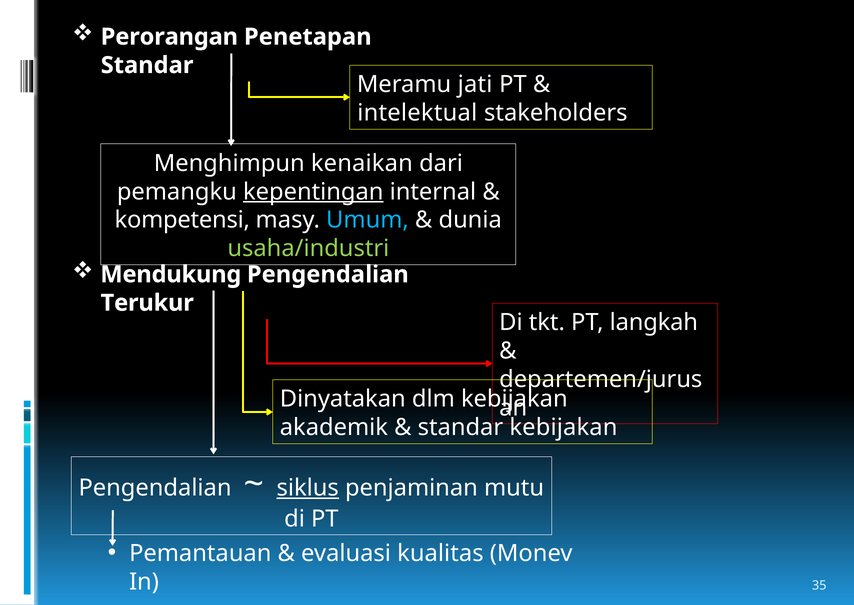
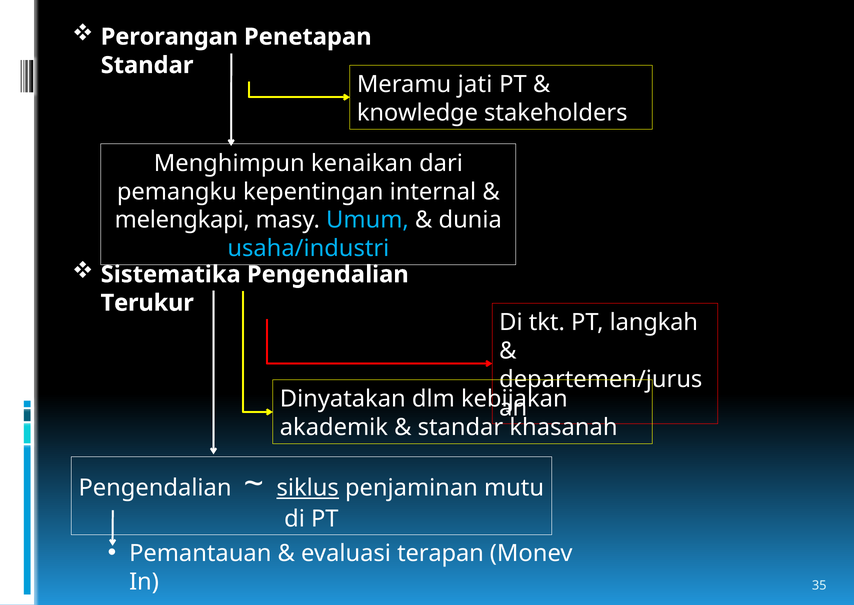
intelektual: intelektual -> knowledge (417, 113)
kepentingan underline: present -> none (313, 192)
kompetensi: kompetensi -> melengkapi (182, 220)
usaha/industri colour: light green -> light blue (308, 249)
Mendukung: Mendukung -> Sistematika (171, 274)
standar kebijakan: kebijakan -> khasanah (564, 427)
kualitas: kualitas -> terapan (440, 553)
